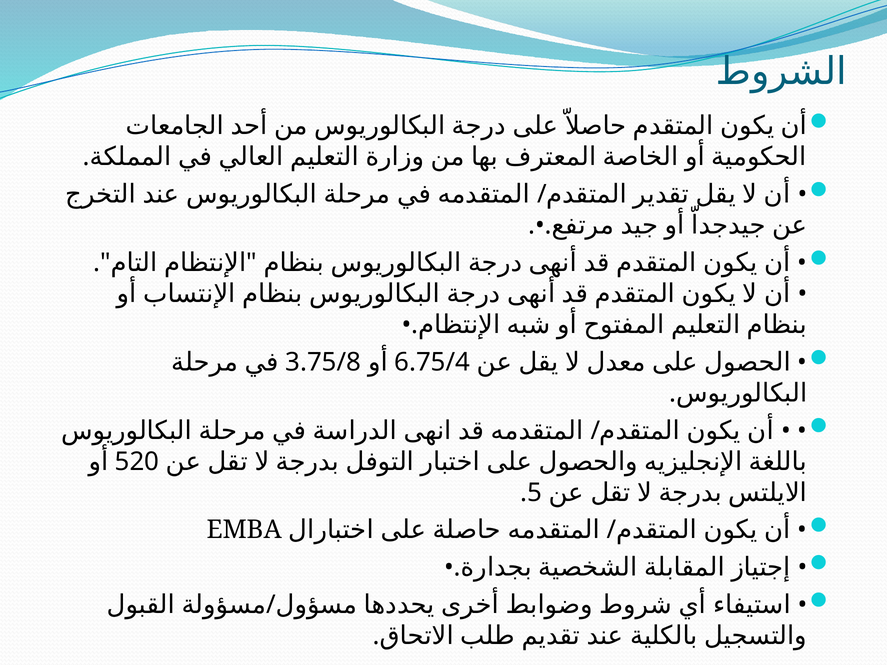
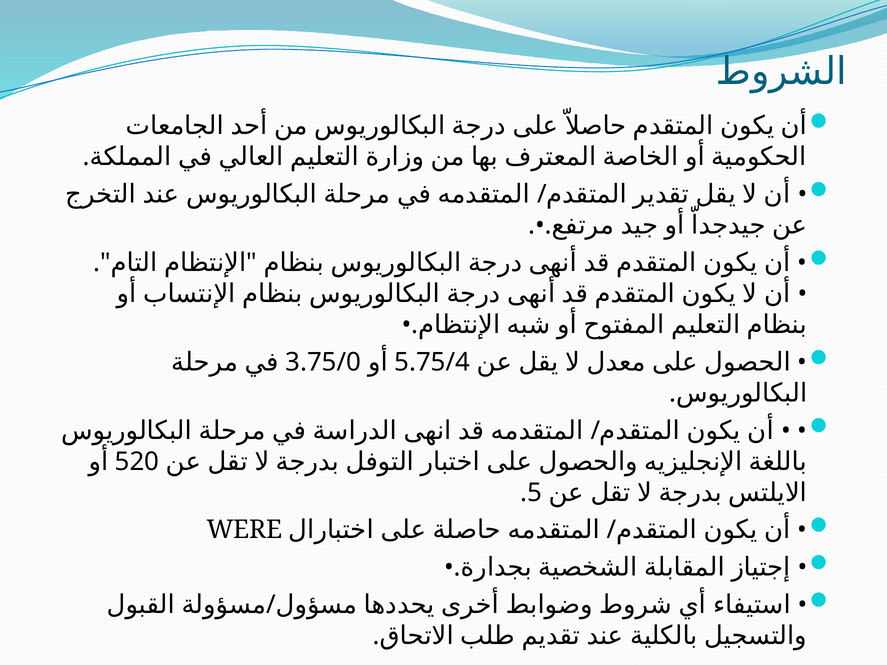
3.75/8: 3.75/8 -> 3.75/0 (323, 362)
6.75/4: 6.75/4 -> 5.75/4 (432, 362)
EMBA: EMBA -> WERE (244, 530)
